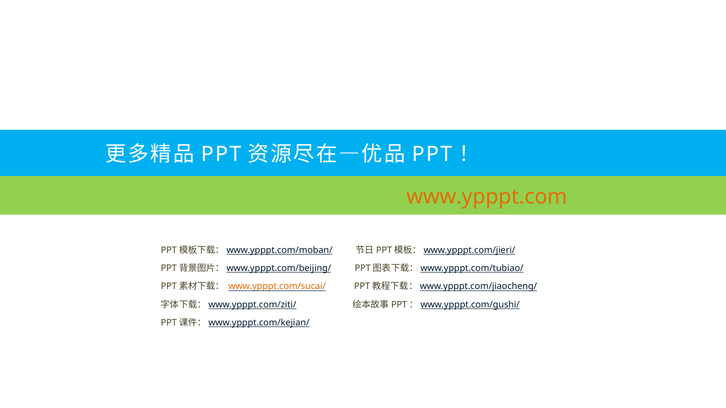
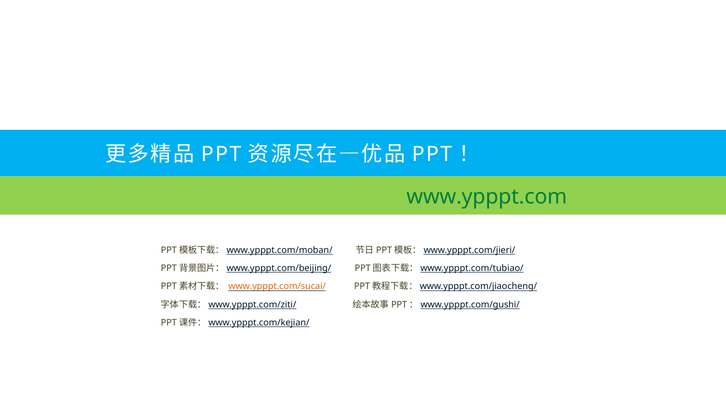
www.ypppt.com colour: orange -> green (487, 197)
